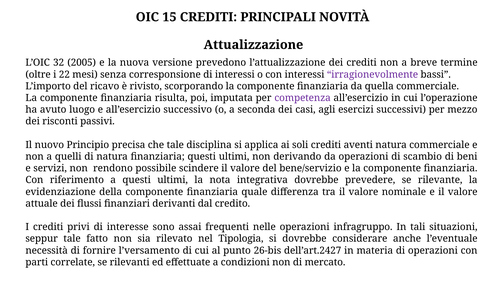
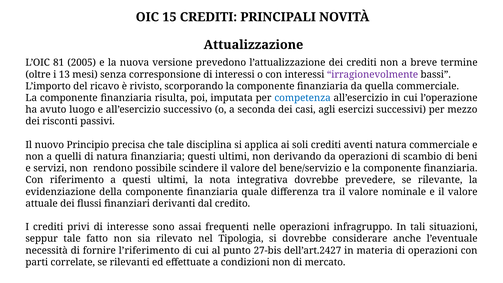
32: 32 -> 81 (59, 63)
22: 22 -> 13 (64, 74)
competenza colour: purple -> blue (303, 98)
l’versamento: l’versamento -> l’riferimento (149, 250)
26-bis: 26-bis -> 27-bis (267, 250)
